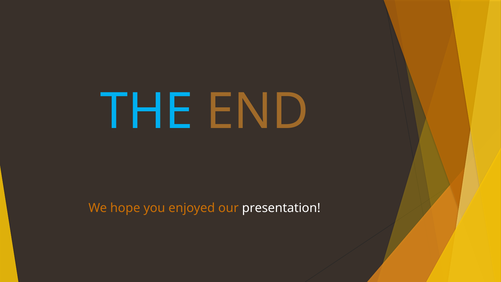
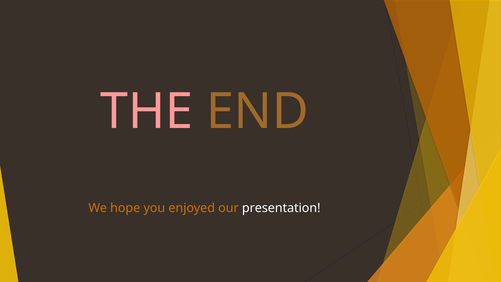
THE colour: light blue -> pink (147, 112)
